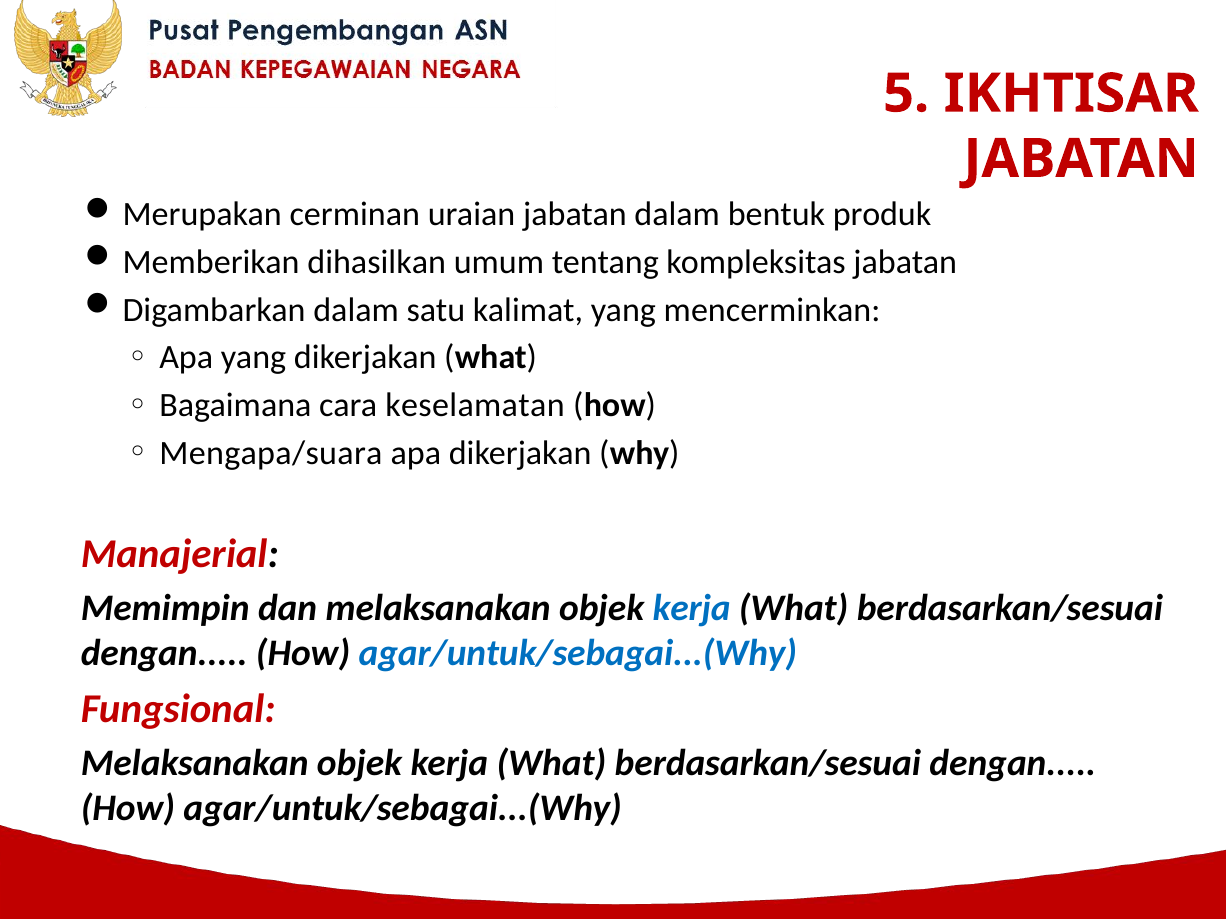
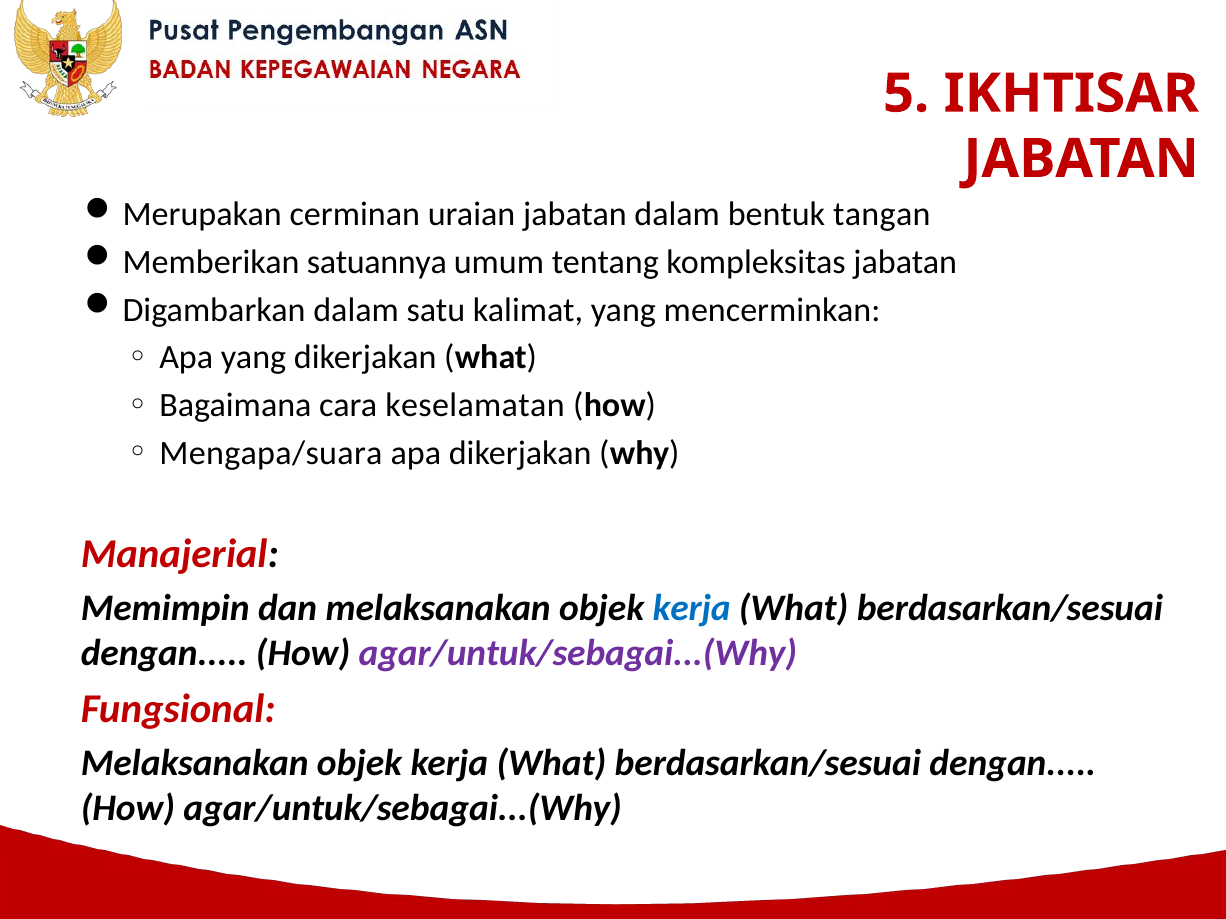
produk: produk -> tangan (882, 215)
dihasilkan: dihasilkan -> satuannya (377, 262)
agar/untuk/sebagai...(Why colour: blue -> purple (578, 654)
